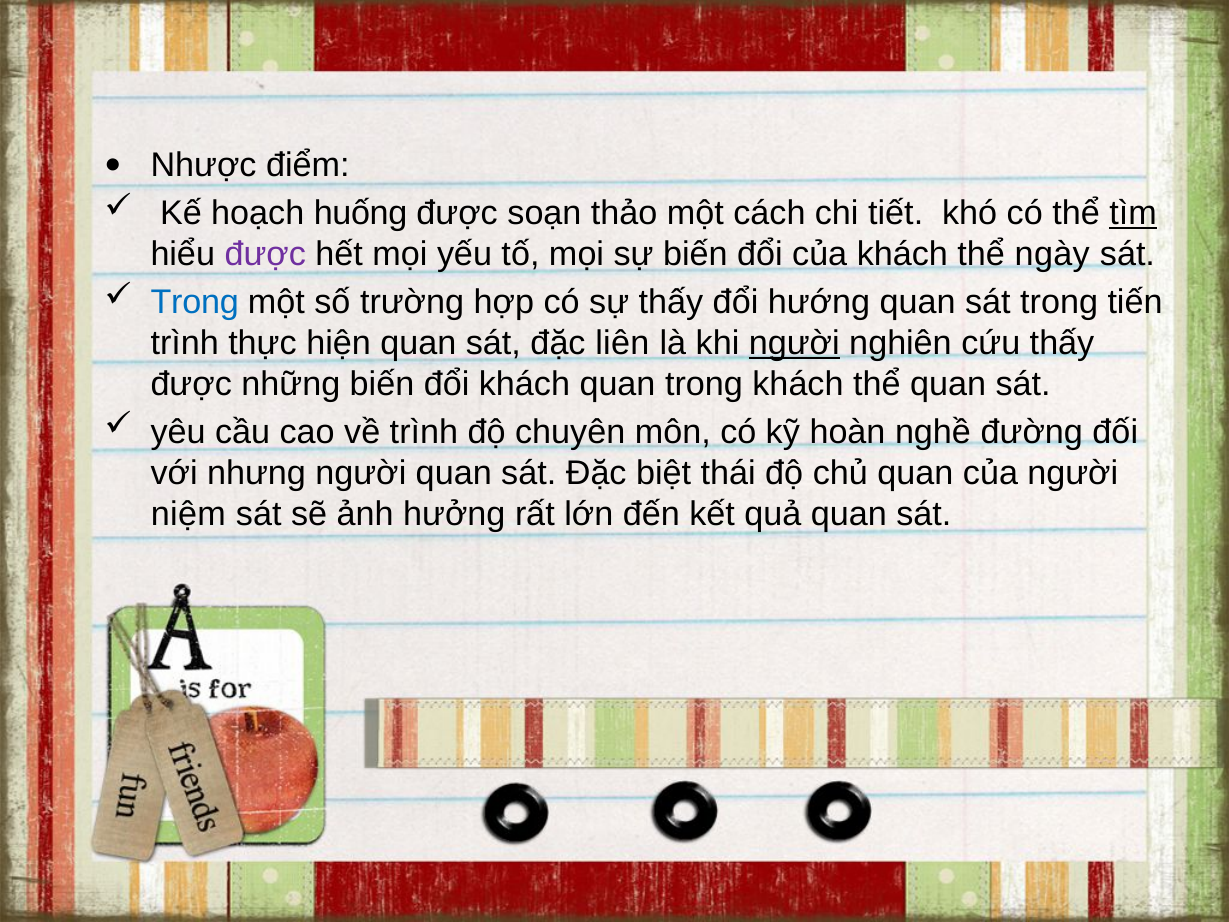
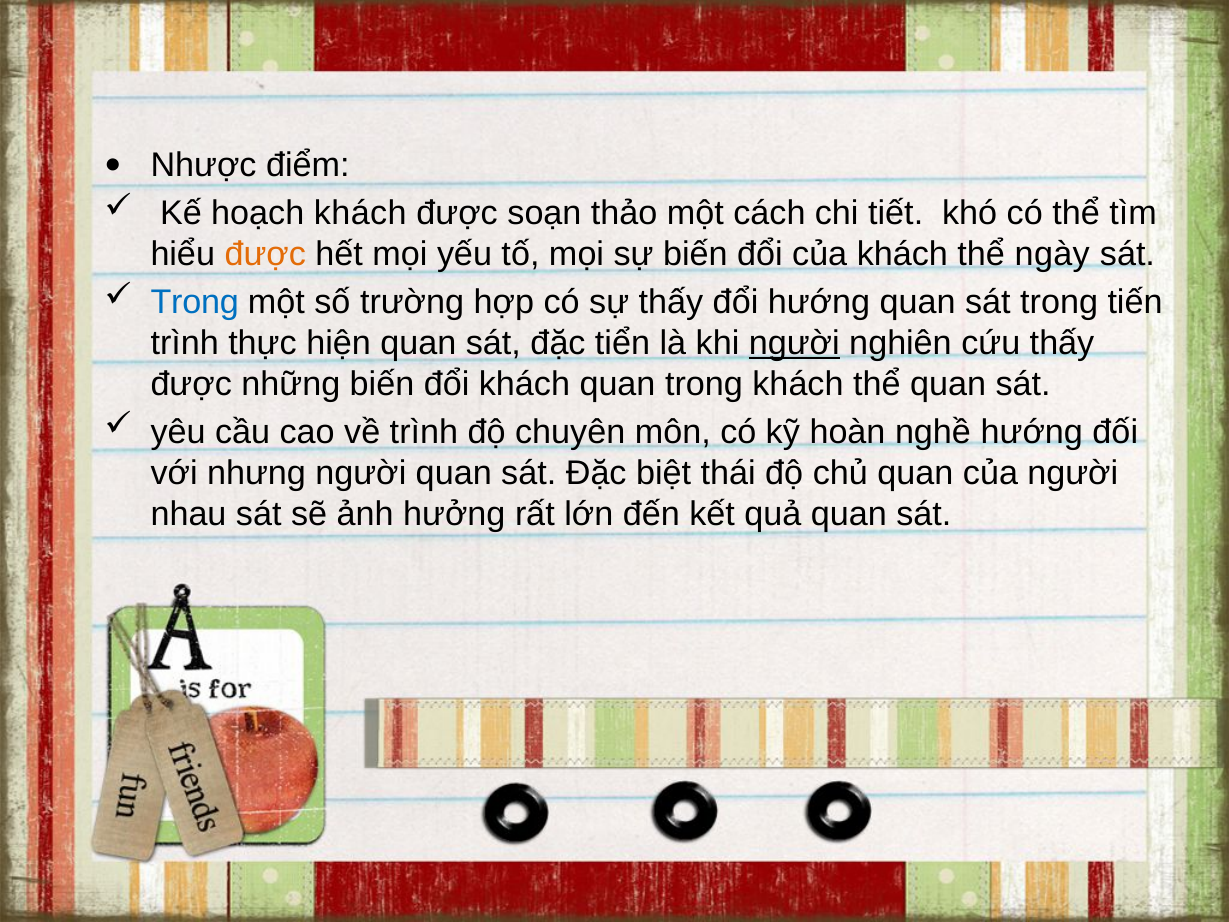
hoạch huống: huống -> khách (360, 213)
tìm underline: present -> none (1133, 213)
được colour: purple -> orange (265, 254)
liên: liên -> tiển (623, 343)
nghề đường: đường -> hướng (1032, 432)
niệm: niệm -> nhau (189, 514)
